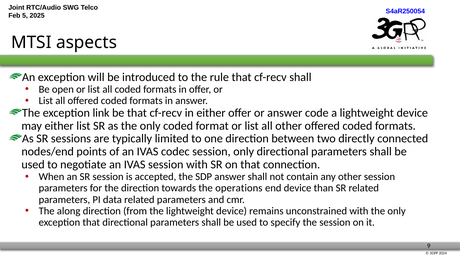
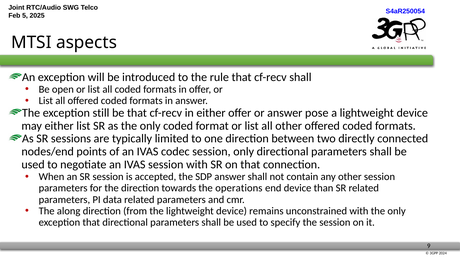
link: link -> still (101, 113)
code: code -> pose (317, 113)
